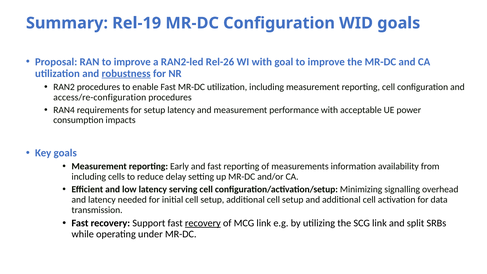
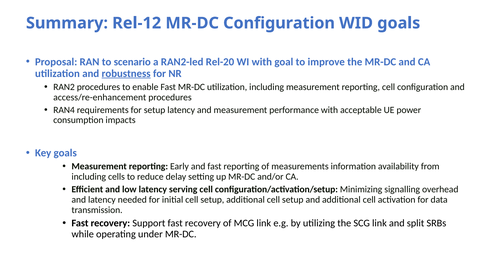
Rel-19: Rel-19 -> Rel-12 (137, 23)
RAN to improve: improve -> scenario (132, 62)
Rel-26: Rel-26 -> Rel-20 (220, 62)
access/re-configuration: access/re-configuration -> access/re-enhancement (100, 97)
recovery underline: present -> none (203, 223)
